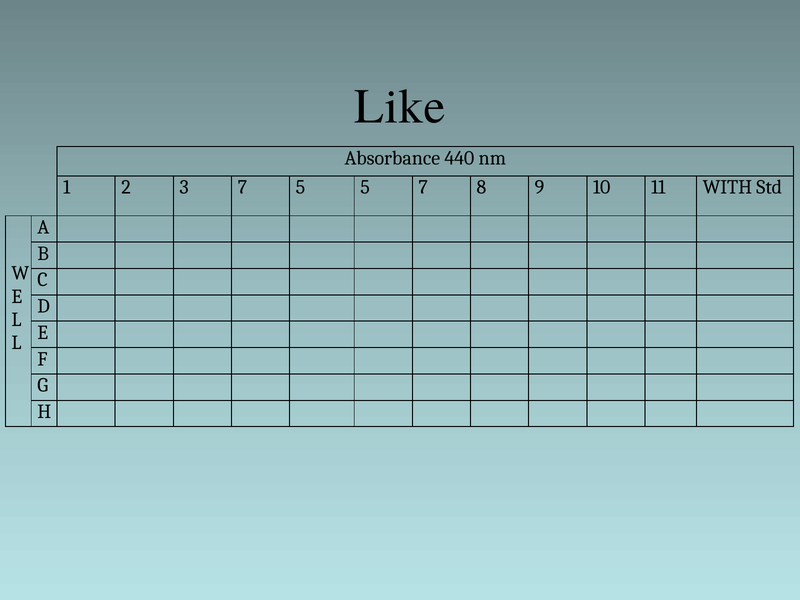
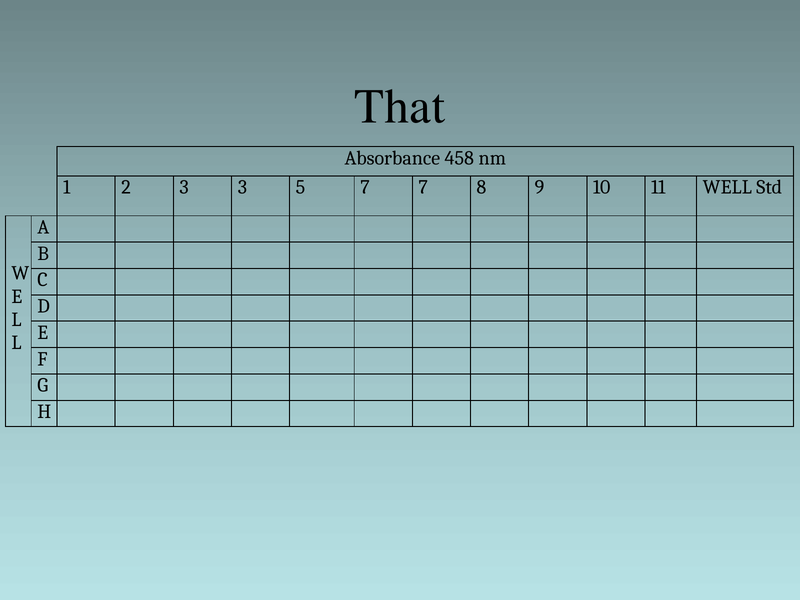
Like: Like -> That (400, 107)
440: 440 -> 458 (459, 158)
3 7: 7 -> 3 (242, 187)
5 5: 5 -> 7 (365, 187)
WITH: WITH -> WELL (727, 187)
